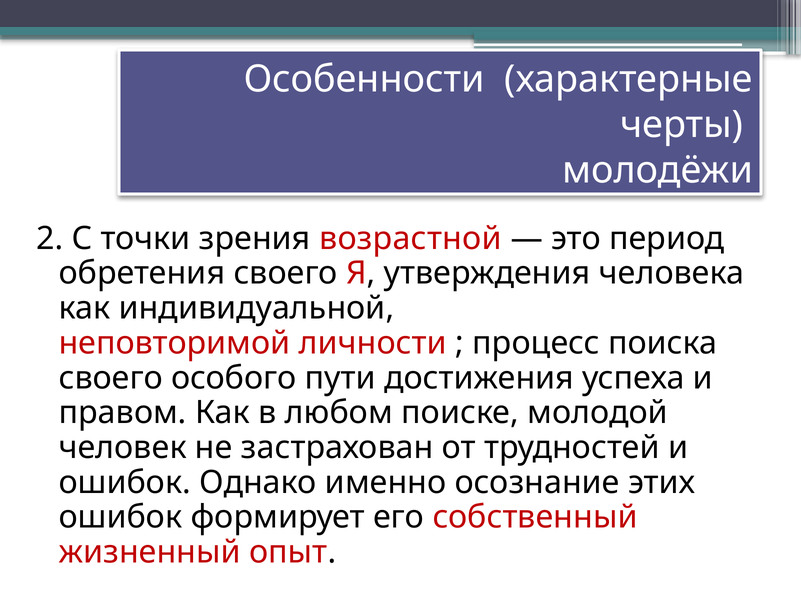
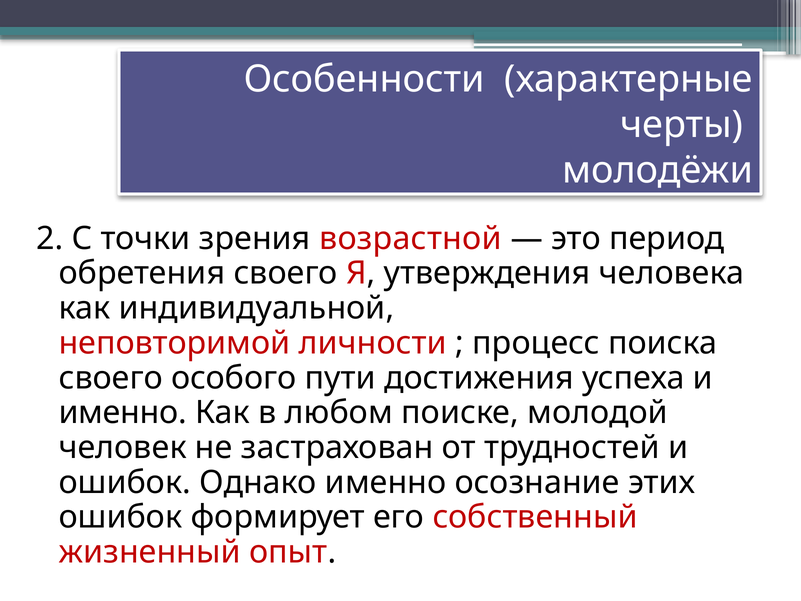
правом: правом -> именно (123, 413)
